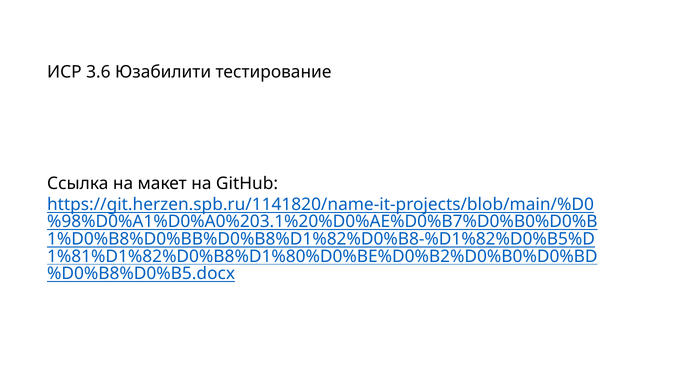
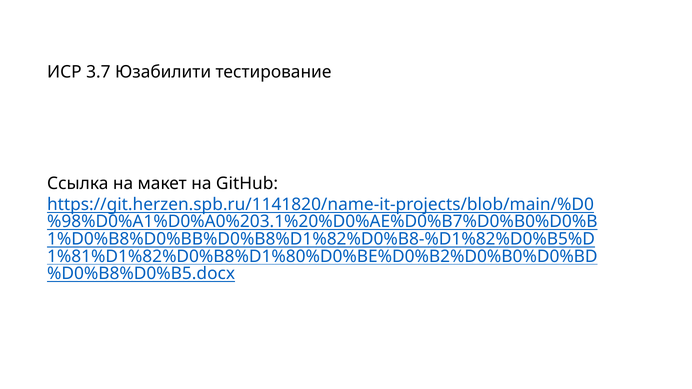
3.6: 3.6 -> 3.7 (98, 72)
